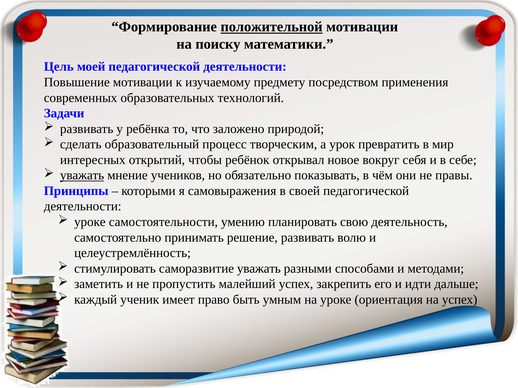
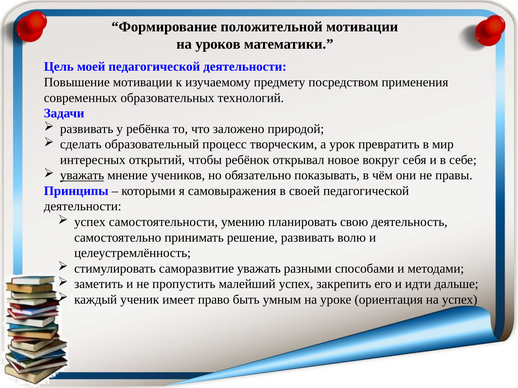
положительной underline: present -> none (272, 27)
поиску: поиску -> уроков (218, 44)
уроке: уроке -> успех (90, 222)
